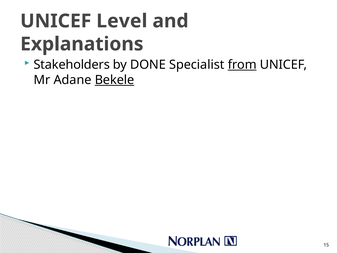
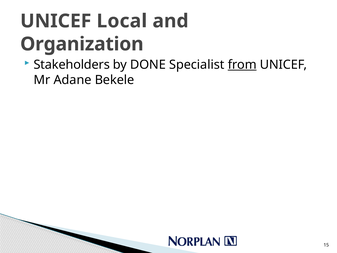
Level: Level -> Local (122, 21)
Explanations: Explanations -> Organization (82, 44)
Bekele underline: present -> none (115, 80)
